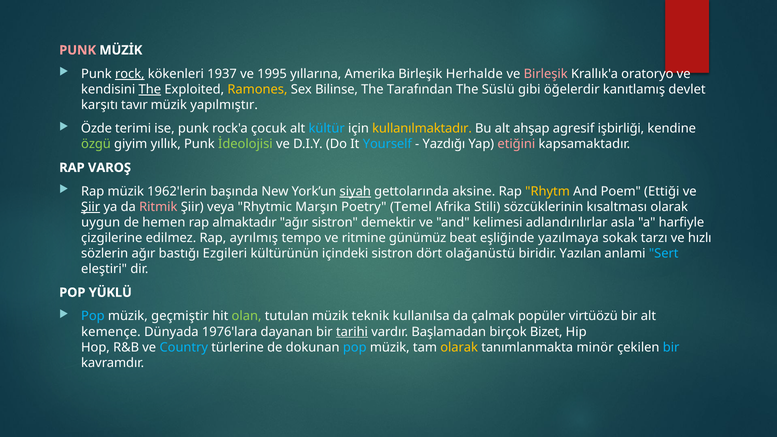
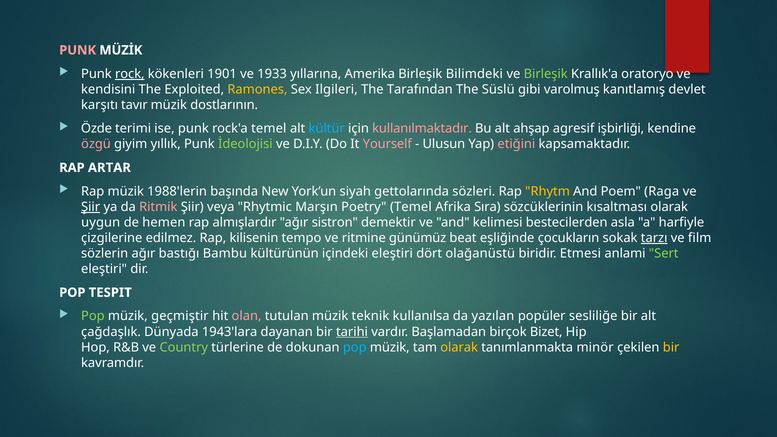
1937: 1937 -> 1901 (222, 74)
1995: 1995 -> 1933 (272, 74)
Herhalde: Herhalde -> Bilimdeki (474, 74)
Birleşik colour: pink -> light green (546, 74)
The underline: present -> none (150, 89)
Bilinse: Bilinse -> Ilgileri (336, 89)
öğelerdir: öğelerdir -> varolmuş (572, 89)
yapılmıştır: yapılmıştır -> dostlarının (224, 105)
rock'a çocuk: çocuk -> temel (269, 129)
kullanılmaktadır colour: yellow -> pink (422, 129)
özgü colour: light green -> pink (96, 144)
Yourself colour: light blue -> pink (387, 144)
Yazdığı: Yazdığı -> Ulusun (444, 144)
VAROŞ: VAROŞ -> ARTAR (109, 168)
1962'lerin: 1962'lerin -> 1988'lerin (177, 191)
siyah underline: present -> none (355, 191)
aksine: aksine -> sözleri (474, 191)
Ettiği: Ettiği -> Raga (662, 191)
Stili: Stili -> Sıra (487, 207)
almaktadır: almaktadır -> almışlardır (245, 222)
adlandırılırlar: adlandırılırlar -> bestecilerden (567, 222)
ayrılmış: ayrılmış -> kilisenin (254, 238)
yazılmaya: yazılmaya -> çocukların (569, 238)
tarzı underline: none -> present (654, 238)
hızlı: hızlı -> film (700, 238)
Ezgileri: Ezgileri -> Bambu (225, 253)
içindeki sistron: sistron -> eleştiri (392, 253)
Yazılan: Yazılan -> Etmesi (580, 253)
Sert colour: light blue -> light green (664, 253)
YÜKLÜ: YÜKLÜ -> TESPIT (110, 293)
Pop colour: light blue -> light green (93, 316)
olan colour: light green -> pink (247, 316)
çalmak: çalmak -> yazılan (493, 316)
virtüözü: virtüözü -> sesliliğe (593, 316)
kemençe: kemençe -> çağdaşlık (111, 332)
1976'lara: 1976'lara -> 1943'lara (230, 332)
Country colour: light blue -> light green (184, 347)
bir colour: light blue -> yellow (671, 347)
